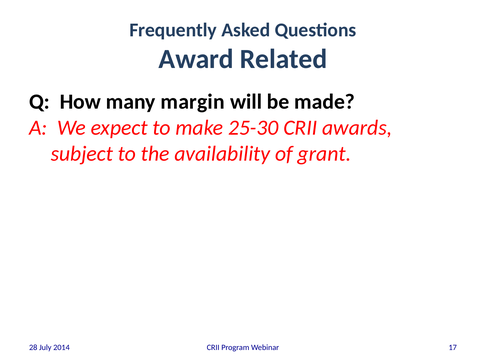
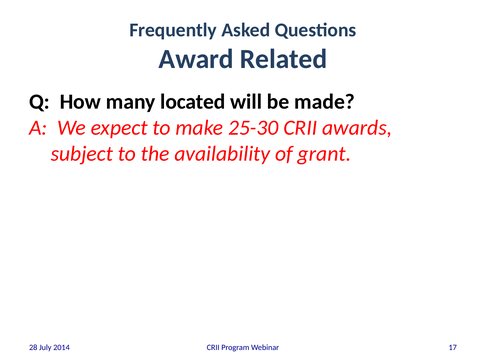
margin: margin -> located (193, 102)
